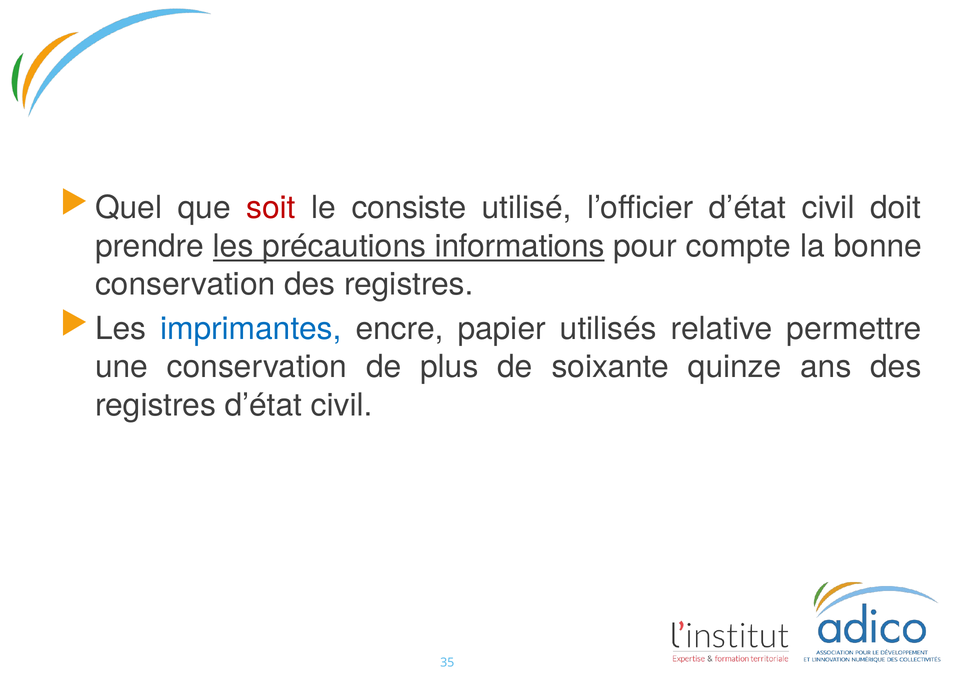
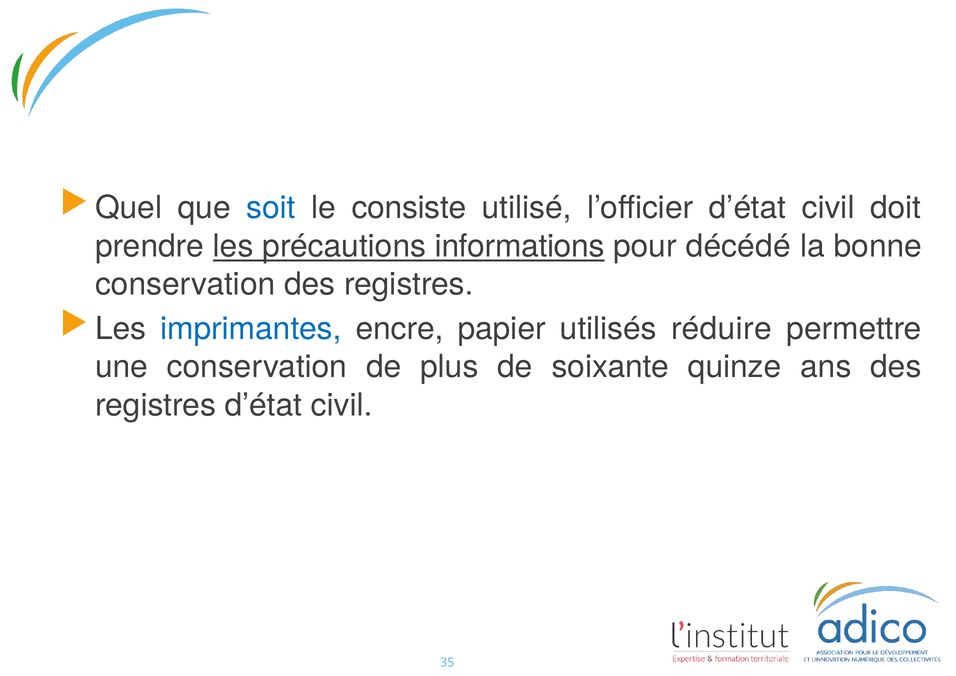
soit colour: red -> blue (271, 208)
compte: compte -> décédé (738, 246)
relative: relative -> réduire (721, 329)
